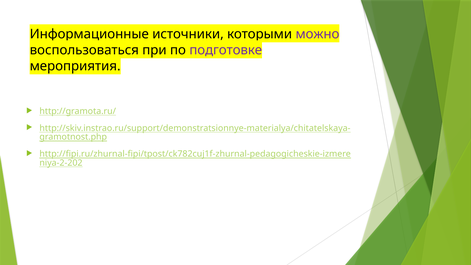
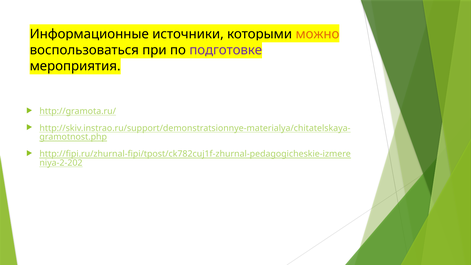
можно colour: purple -> orange (317, 34)
